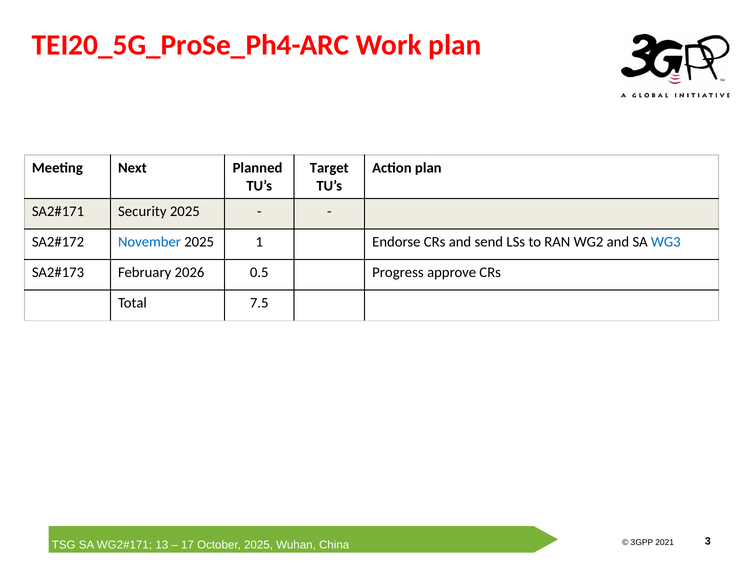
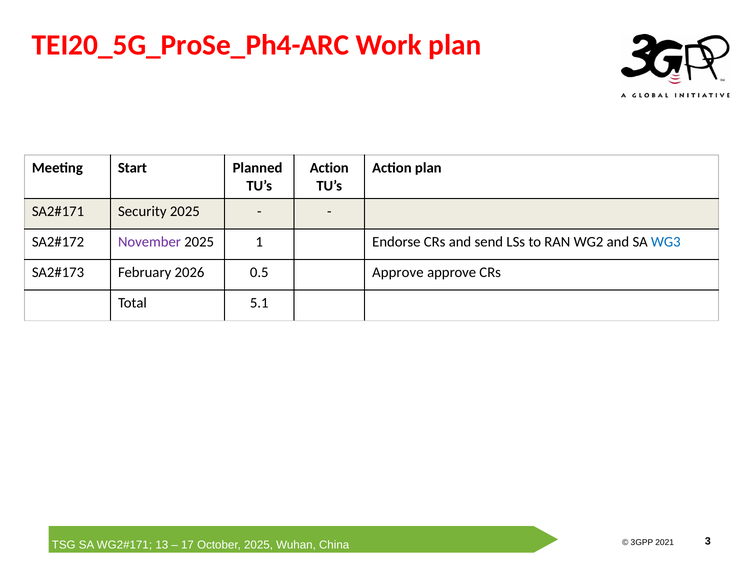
Next: Next -> Start (132, 168)
Target: Target -> Action (329, 168)
November colour: blue -> purple (149, 242)
0.5 Progress: Progress -> Approve (398, 273)
7.5: 7.5 -> 5.1 (259, 303)
